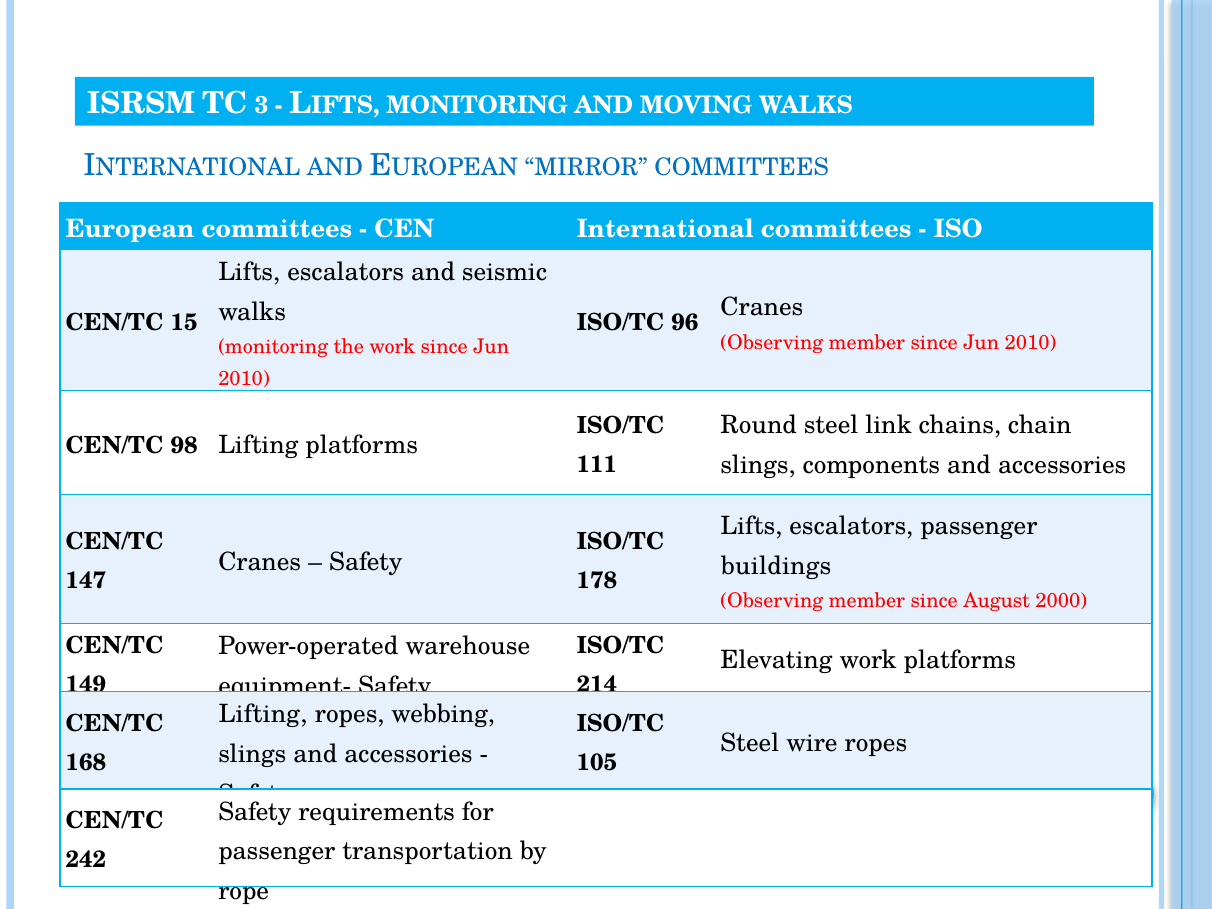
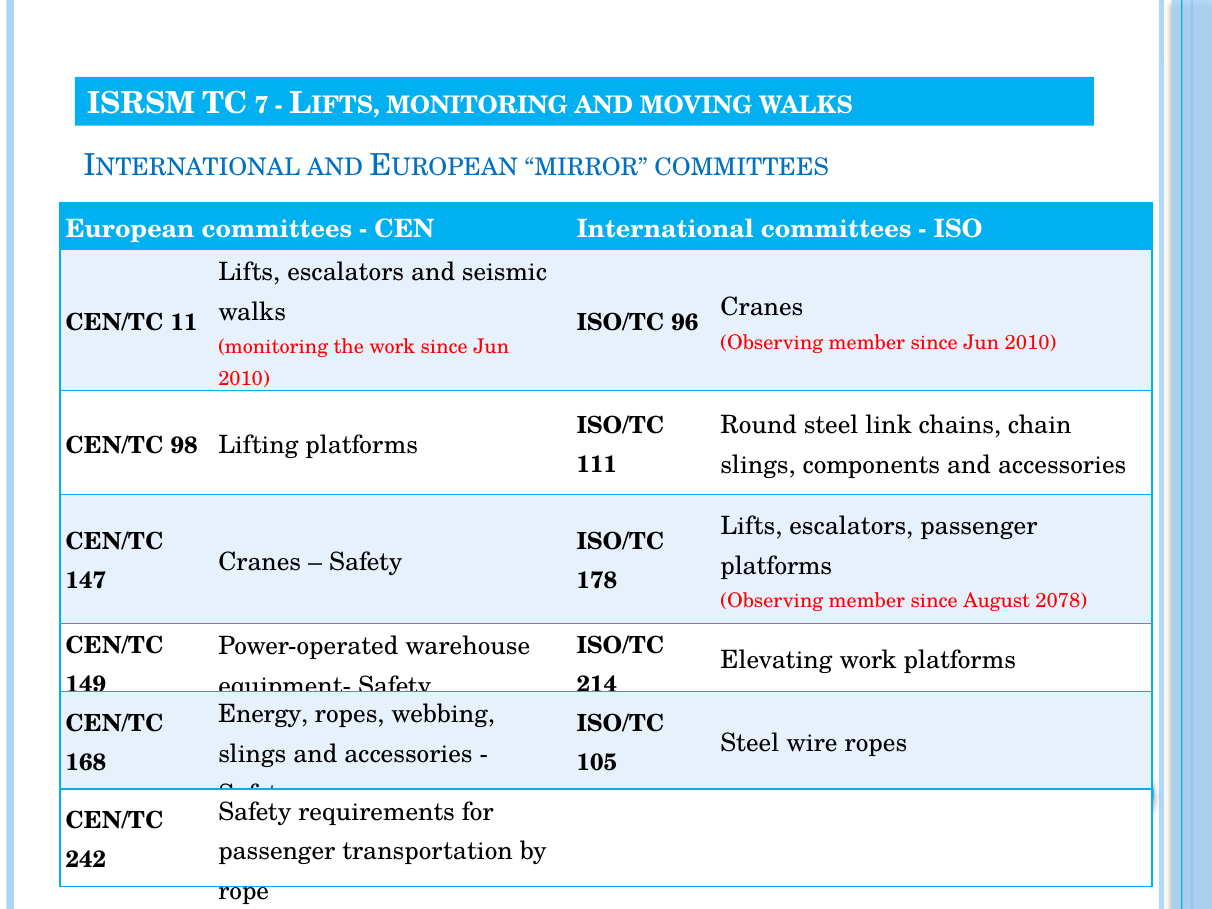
3: 3 -> 7 (262, 106)
15: 15 -> 11 (184, 323)
buildings: buildings -> platforms (776, 566)
2000: 2000 -> 2078 (1061, 601)
Lifting: Lifting -> Energy (263, 715)
